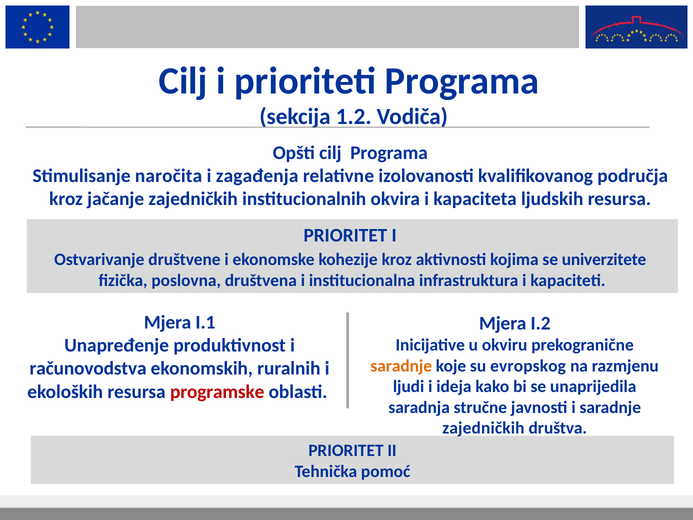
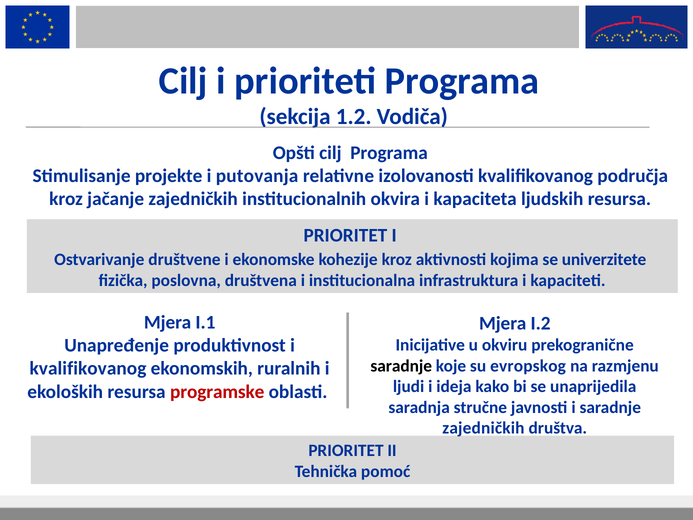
naročita: naročita -> projekte (169, 176)
zagađenja: zagađenja -> putovanja (257, 176)
saradnje colour: orange -> black (401, 366)
računovodstva: računovodstva -> kvalifikovanog (88, 368)
